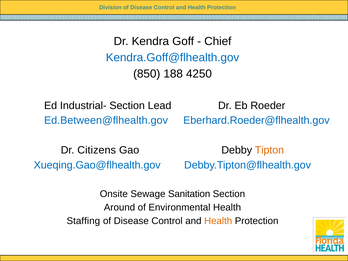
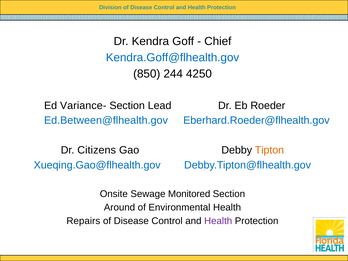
188: 188 -> 244 (173, 74)
Industrial-: Industrial- -> Variance- (83, 106)
Sanitation: Sanitation -> Monitored (189, 194)
Staffing: Staffing -> Repairs (83, 221)
Health colour: orange -> purple (218, 221)
